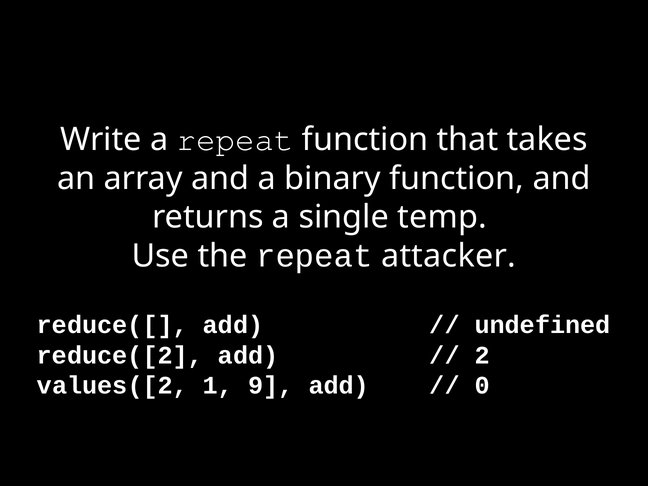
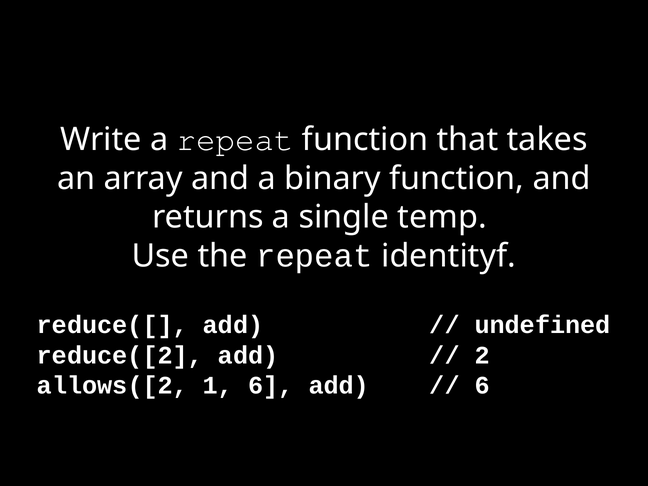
attacker: attacker -> identityf (449, 256)
values([2: values([2 -> allows([2 (112, 386)
1 9: 9 -> 6 (271, 386)
0: 0 -> 6 (482, 386)
